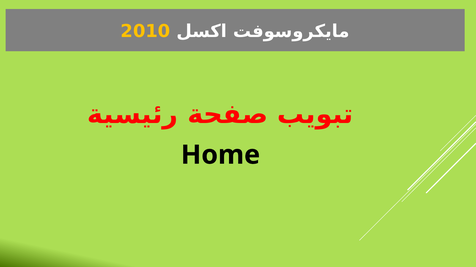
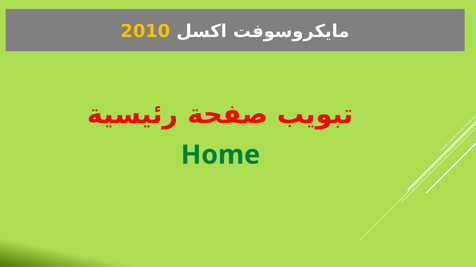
Home colour: black -> green (220, 155)
